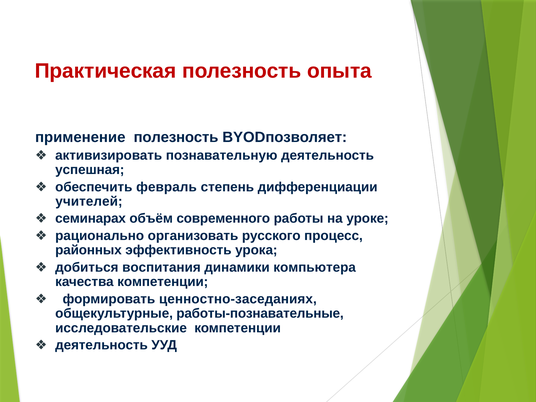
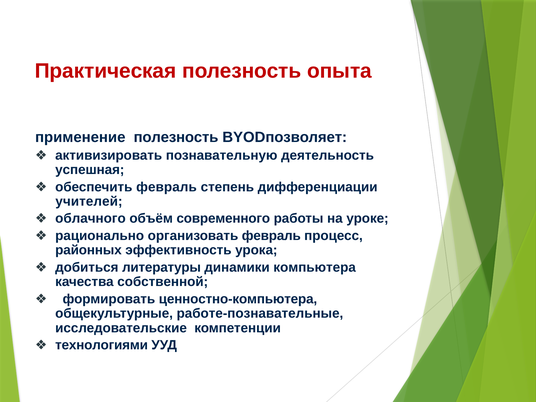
семинарах: семинарах -> облачного (90, 219)
организовать русского: русского -> февраль (271, 236)
воспитания: воспитания -> литературы (161, 267)
качества компетенции: компетенции -> собственной (163, 282)
ценностно-заседаниях: ценностно-заседаниях -> ценностно-компьютера (238, 299)
работы-познавательные: работы-познавательные -> работе-познавательные (260, 313)
деятельность: деятельность -> технологиями (102, 345)
